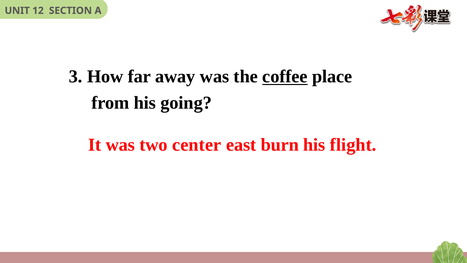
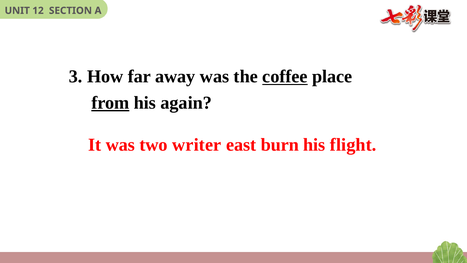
from underline: none -> present (110, 103)
going: going -> again (186, 103)
center: center -> writer (197, 145)
